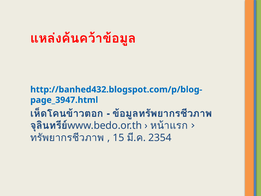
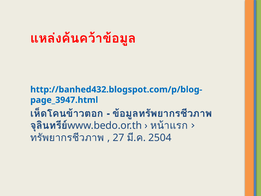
15: 15 -> 27 (118, 138)
2354: 2354 -> 2504 (160, 138)
